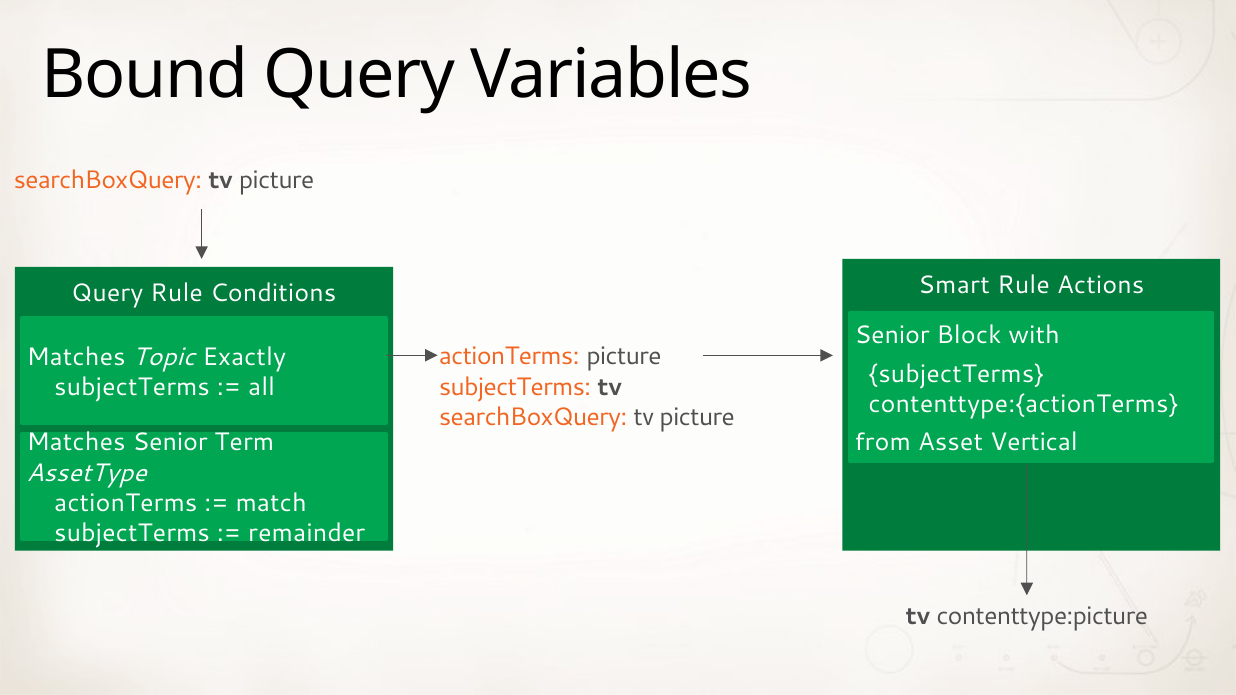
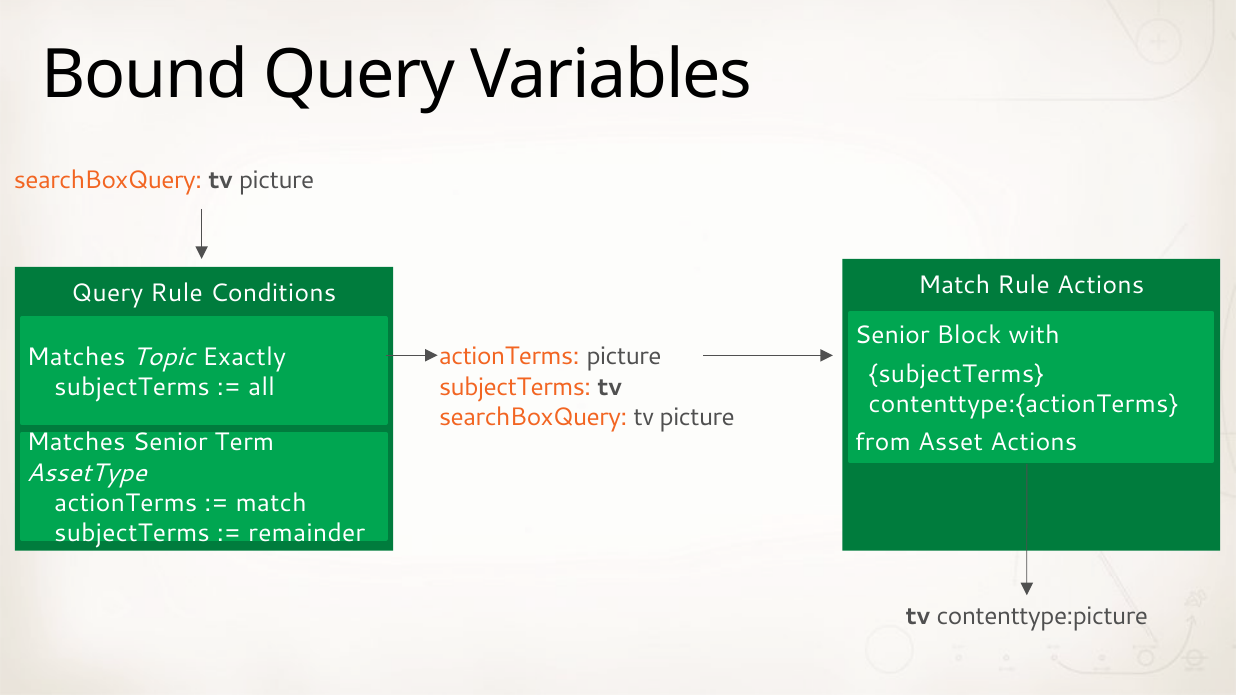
Smart: Smart -> Match (954, 285)
Asset Vertical: Vertical -> Actions (1034, 442)
